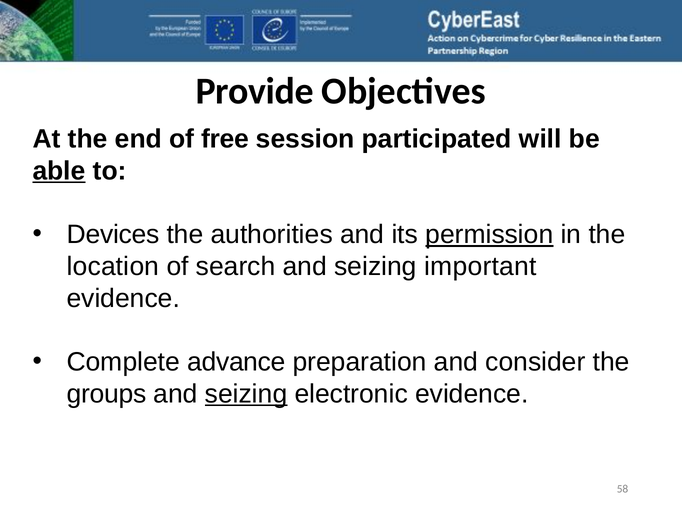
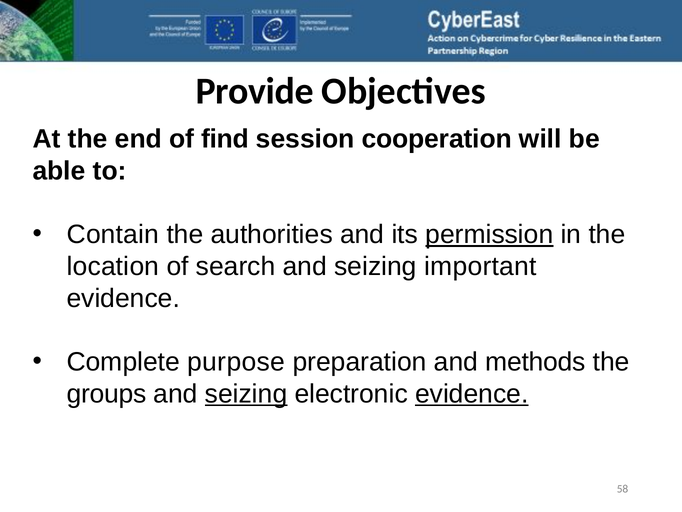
free: free -> find (225, 139)
participated: participated -> cooperation (437, 139)
able underline: present -> none (59, 171)
Devices: Devices -> Contain (113, 234)
advance: advance -> purpose (236, 362)
consider: consider -> methods (535, 362)
evidence underline: none -> present (472, 394)
